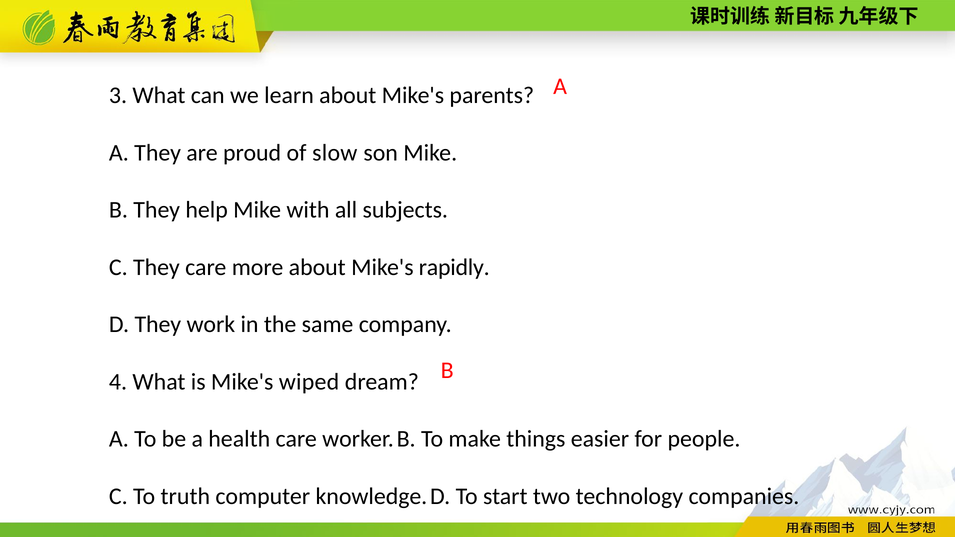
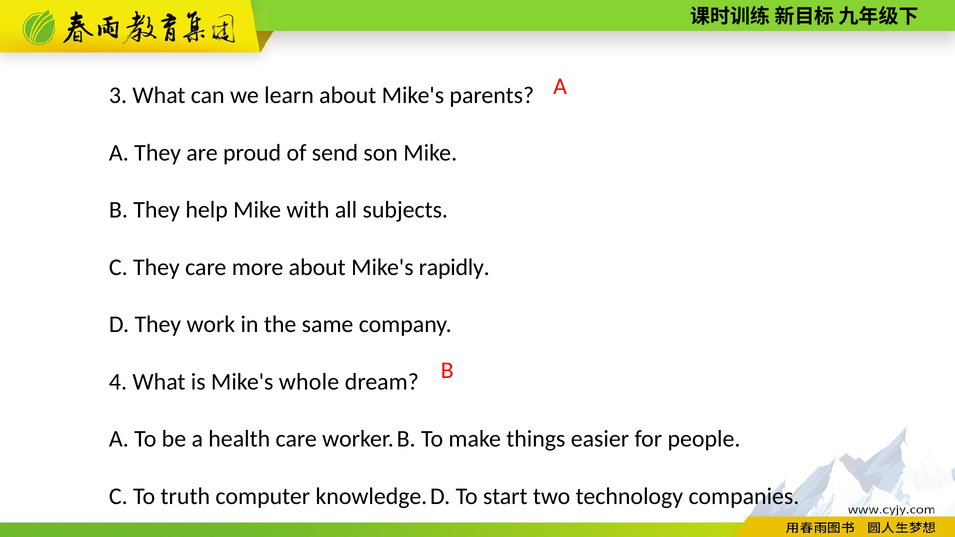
slow: slow -> send (335, 153)
wiped: wiped -> whole (309, 382)
